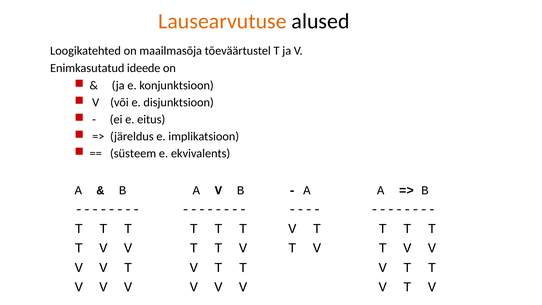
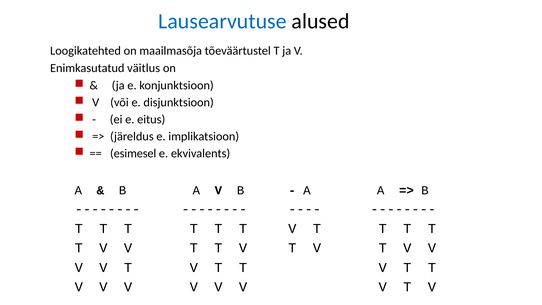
Lausearvutuse colour: orange -> blue (222, 21)
ideede: ideede -> väitlus (144, 68)
süsteem: süsteem -> esimesel (133, 153)
